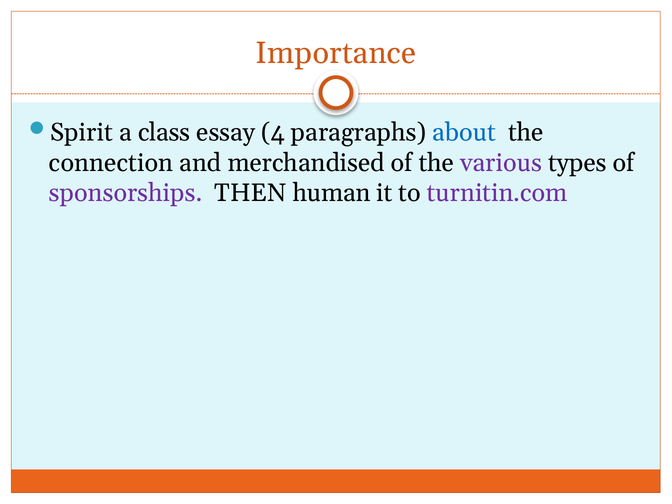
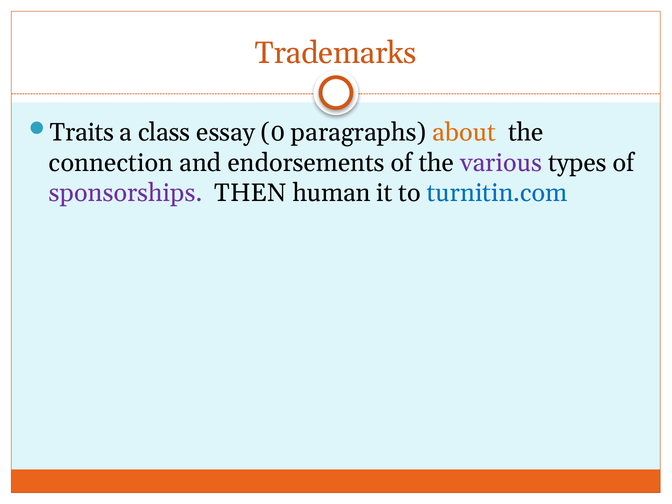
Importance: Importance -> Trademarks (336, 53)
Spirit: Spirit -> Traits (82, 132)
4: 4 -> 0 (273, 132)
about colour: blue -> orange (464, 132)
merchandised: merchandised -> endorsements (306, 163)
turnitin.com colour: purple -> blue (497, 193)
